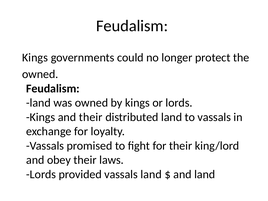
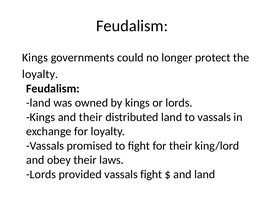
owned: owned -> loyalty (40, 74)
vassals land: land -> fight (151, 174)
